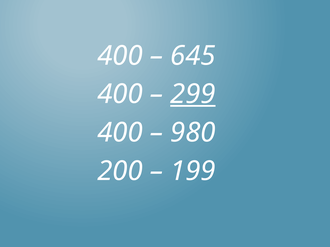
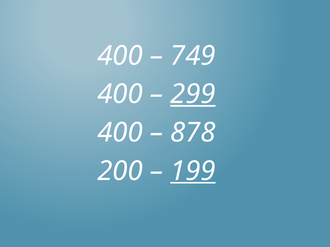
645: 645 -> 749 (193, 56)
980: 980 -> 878 (193, 133)
199 underline: none -> present (193, 171)
